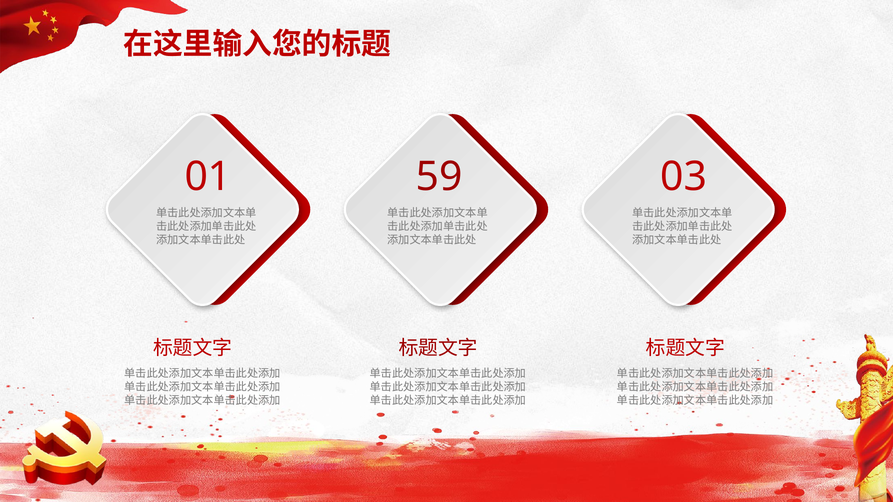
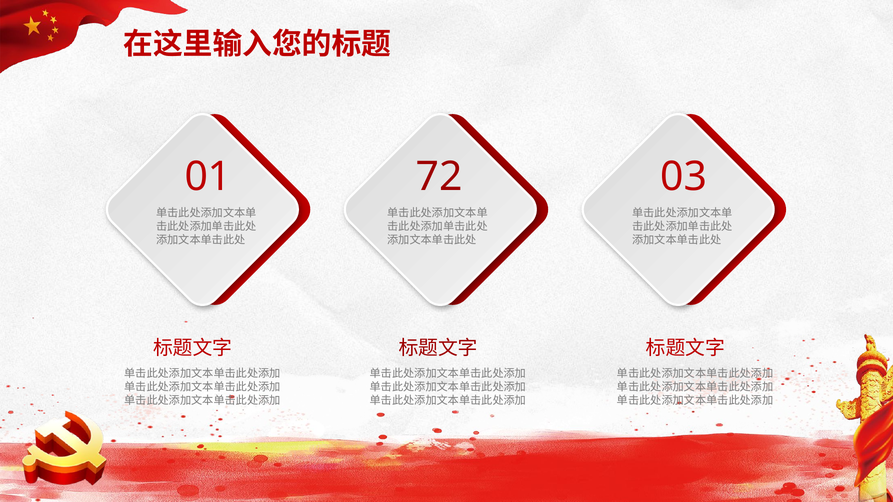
59: 59 -> 72 (439, 177)
